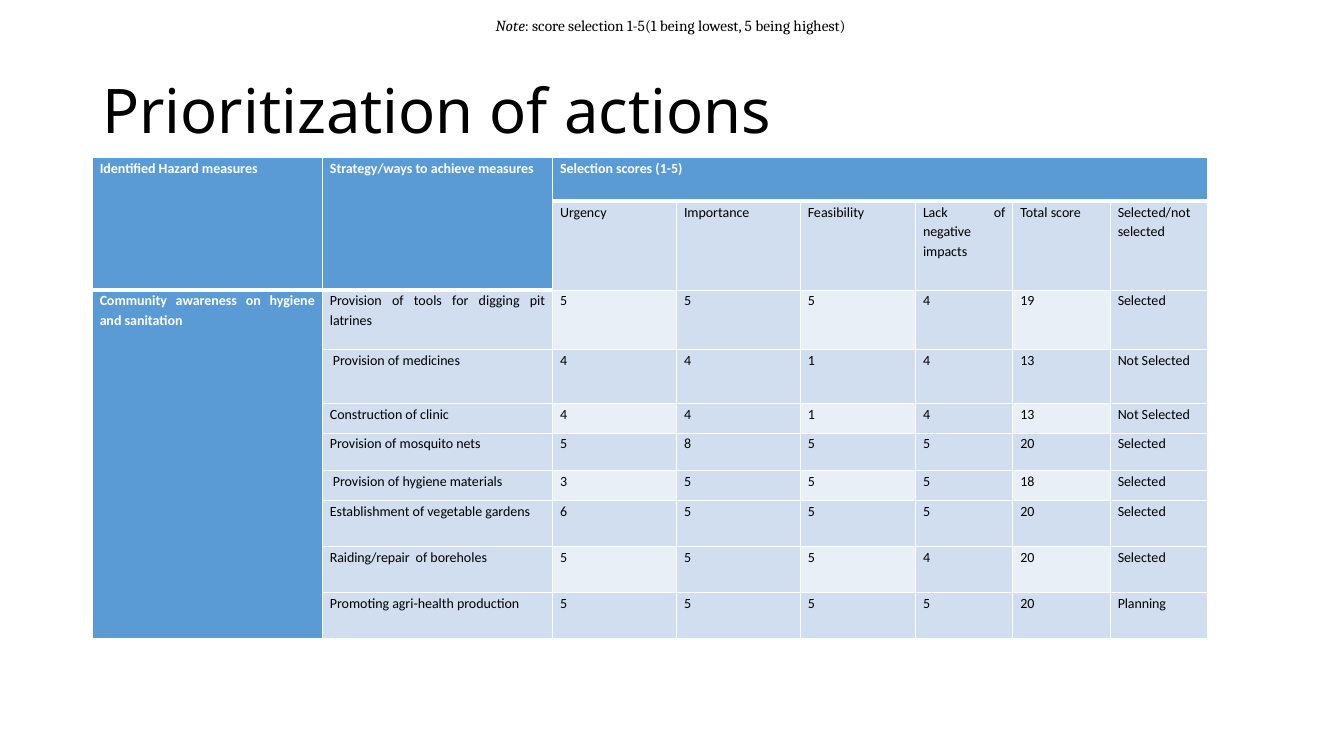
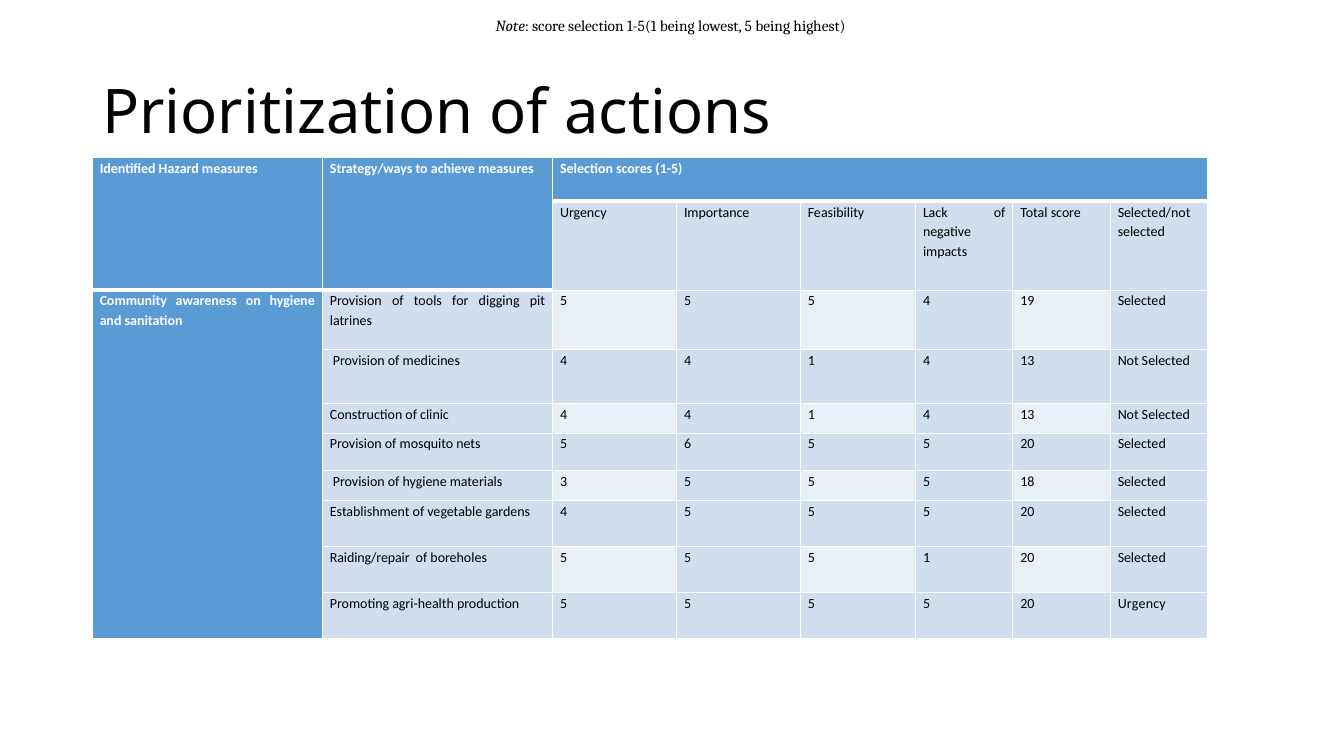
8: 8 -> 6 (688, 444)
gardens 6: 6 -> 4 (564, 511)
4: 4 -> 1 (927, 557)
20 Planning: Planning -> Urgency (1142, 603)
